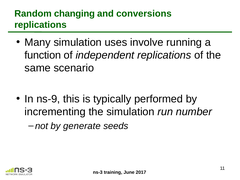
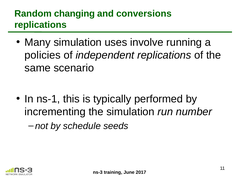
function: function -> policies (43, 55)
ns-9: ns-9 -> ns-1 (48, 99)
generate: generate -> schedule (82, 126)
